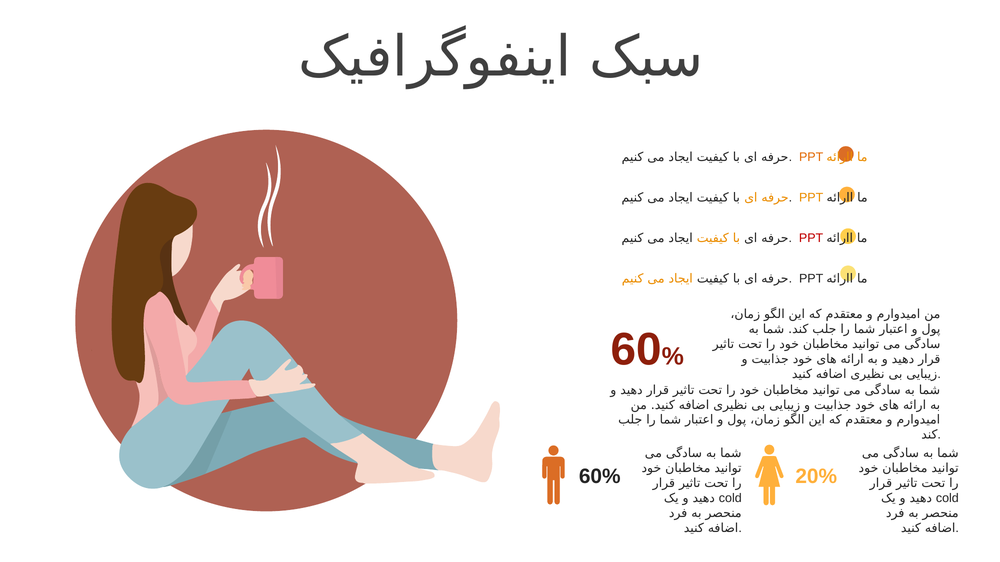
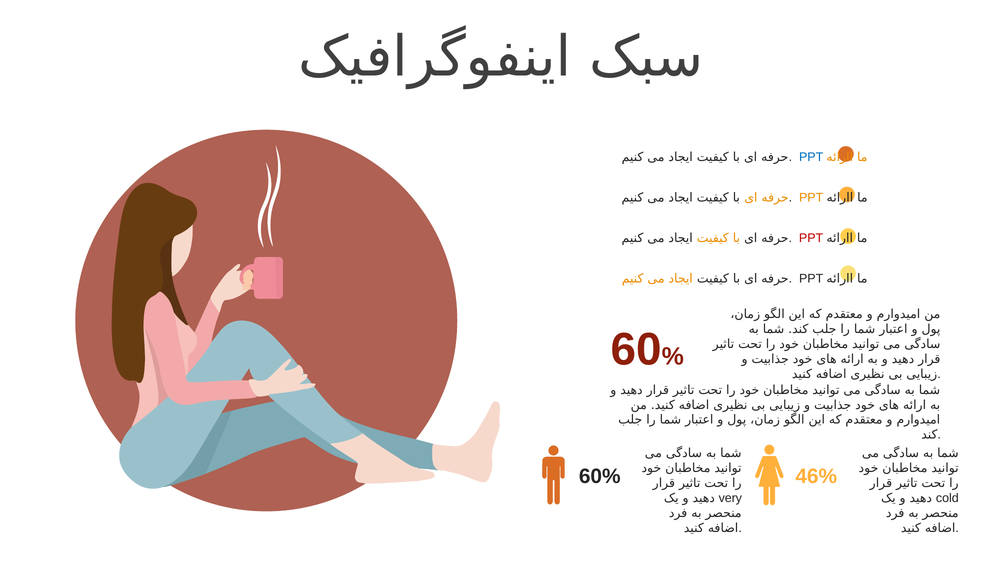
PPT colour: orange -> blue (811, 157)
20%: 20% -> 46% (816, 477)
cold: cold -> very (730, 498)
